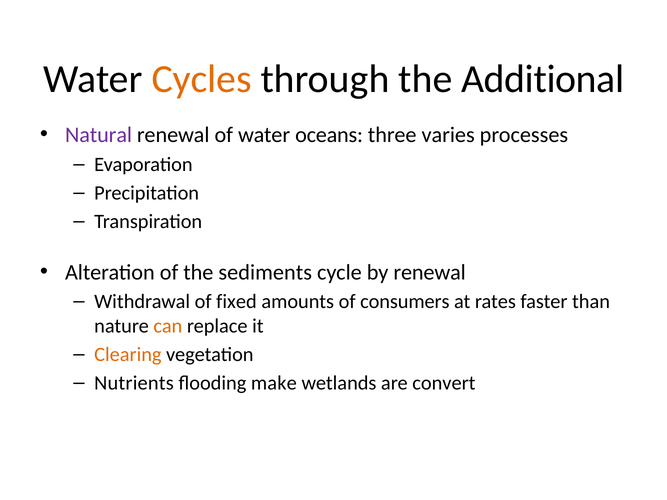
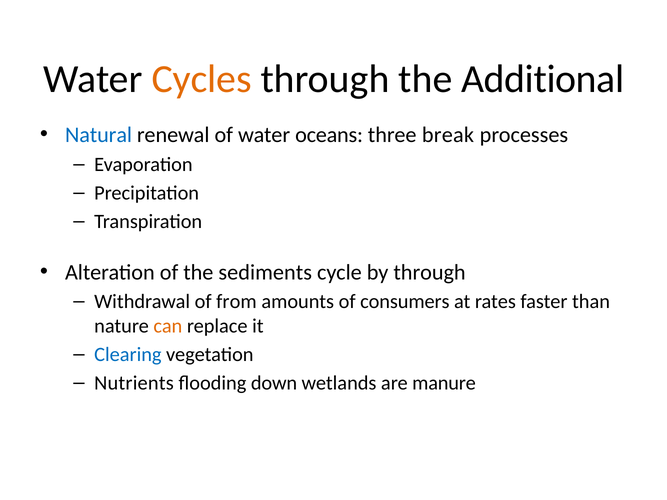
Natural colour: purple -> blue (99, 135)
varies: varies -> break (448, 135)
by renewal: renewal -> through (430, 272)
fixed: fixed -> from (236, 302)
Clearing colour: orange -> blue (128, 355)
make: make -> down (274, 383)
convert: convert -> manure (444, 383)
